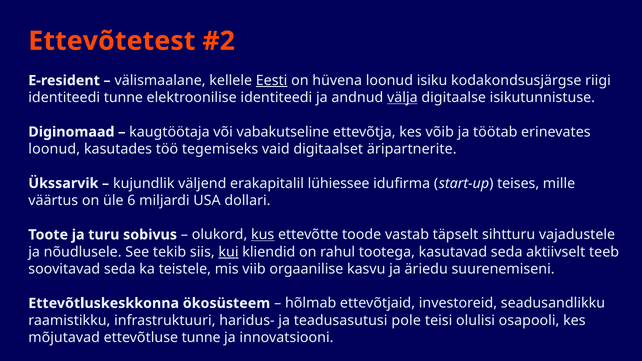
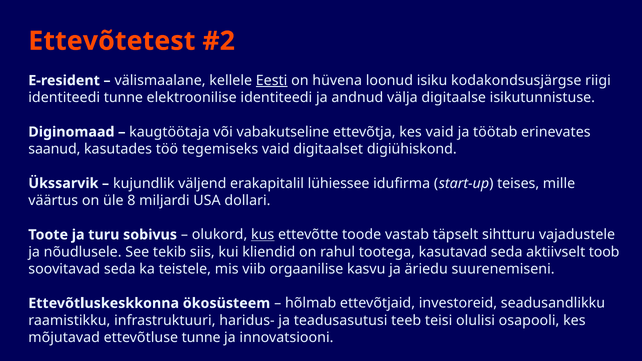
välja underline: present -> none (402, 98)
kes võib: võib -> vaid (440, 132)
loonud: loonud -> saanud (54, 149)
äripartnerite: äripartnerite -> digiühiskond (412, 149)
6: 6 -> 8 (131, 201)
kui underline: present -> none (229, 252)
teeb: teeb -> toob (604, 252)
pole: pole -> teeb (406, 320)
